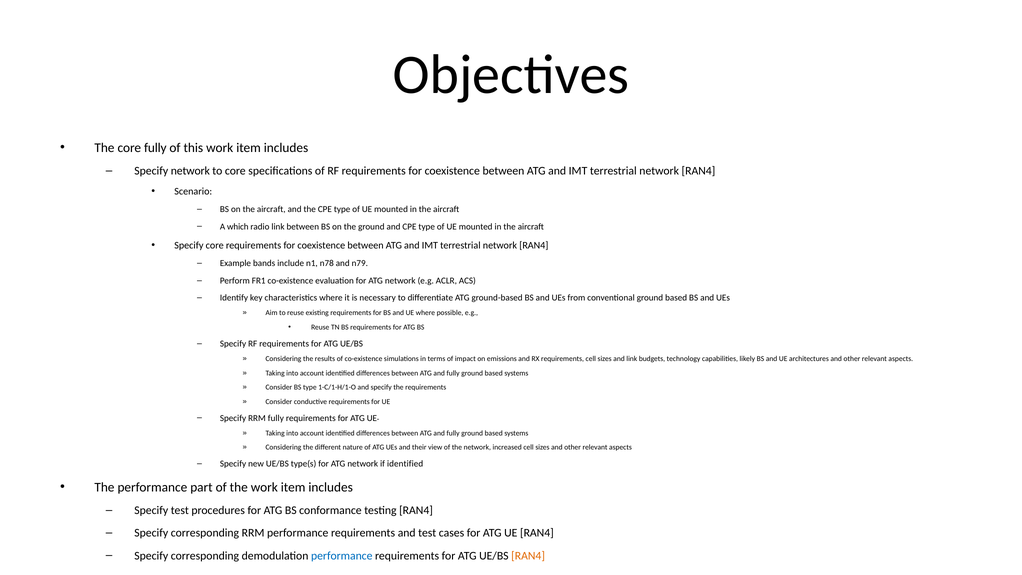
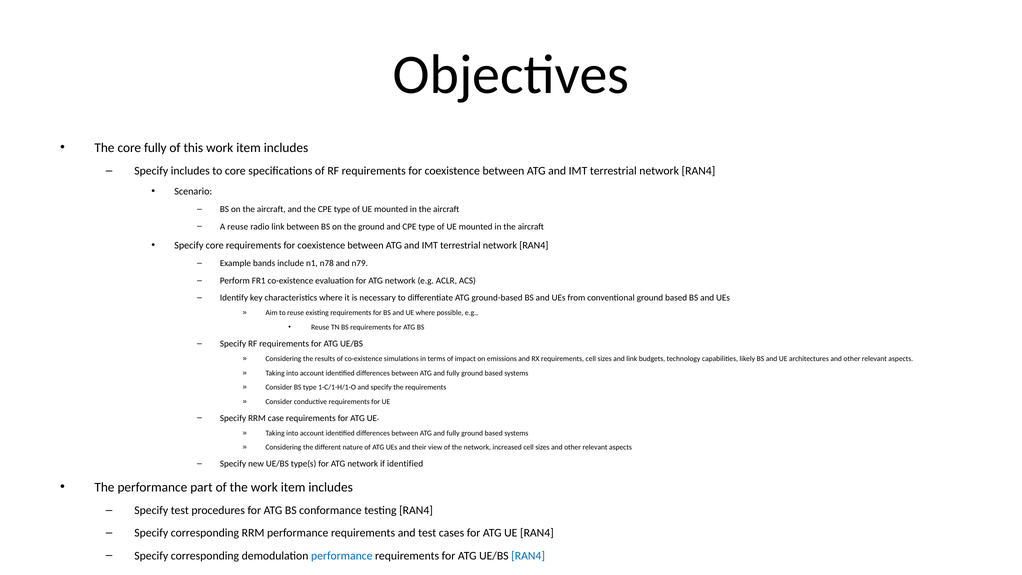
Specify network: network -> includes (190, 171)
A which: which -> reuse (238, 226)
RRM fully: fully -> case (276, 418)
RAN4 colour: orange -> blue (528, 556)
